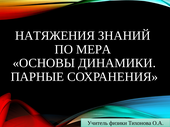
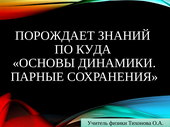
НАТЯЖЕНИЯ: НАТЯЖЕНИЯ -> ПОРОЖДАЕТ (55, 36)
МЕРА: МЕРА -> КУДА (94, 50)
